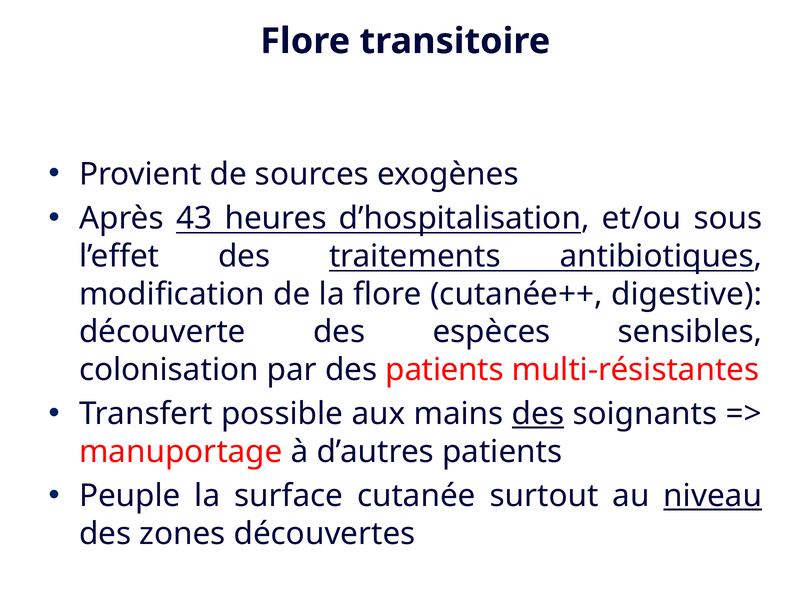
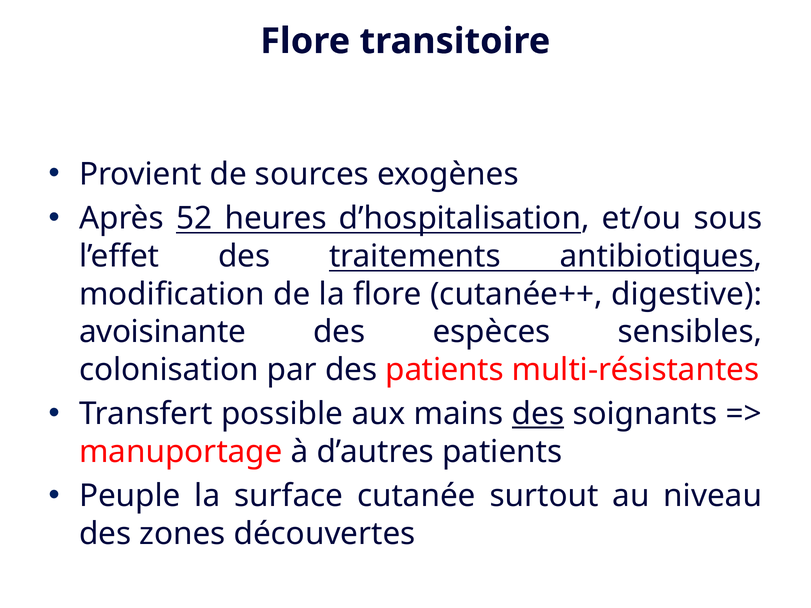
43: 43 -> 52 (194, 218)
découverte: découverte -> avoisinante (163, 332)
niveau underline: present -> none (713, 496)
